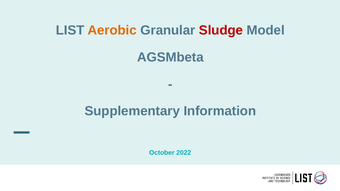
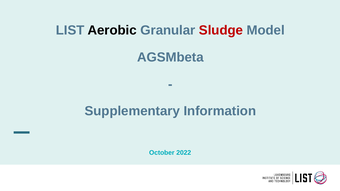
Aerobic colour: orange -> black (112, 30)
